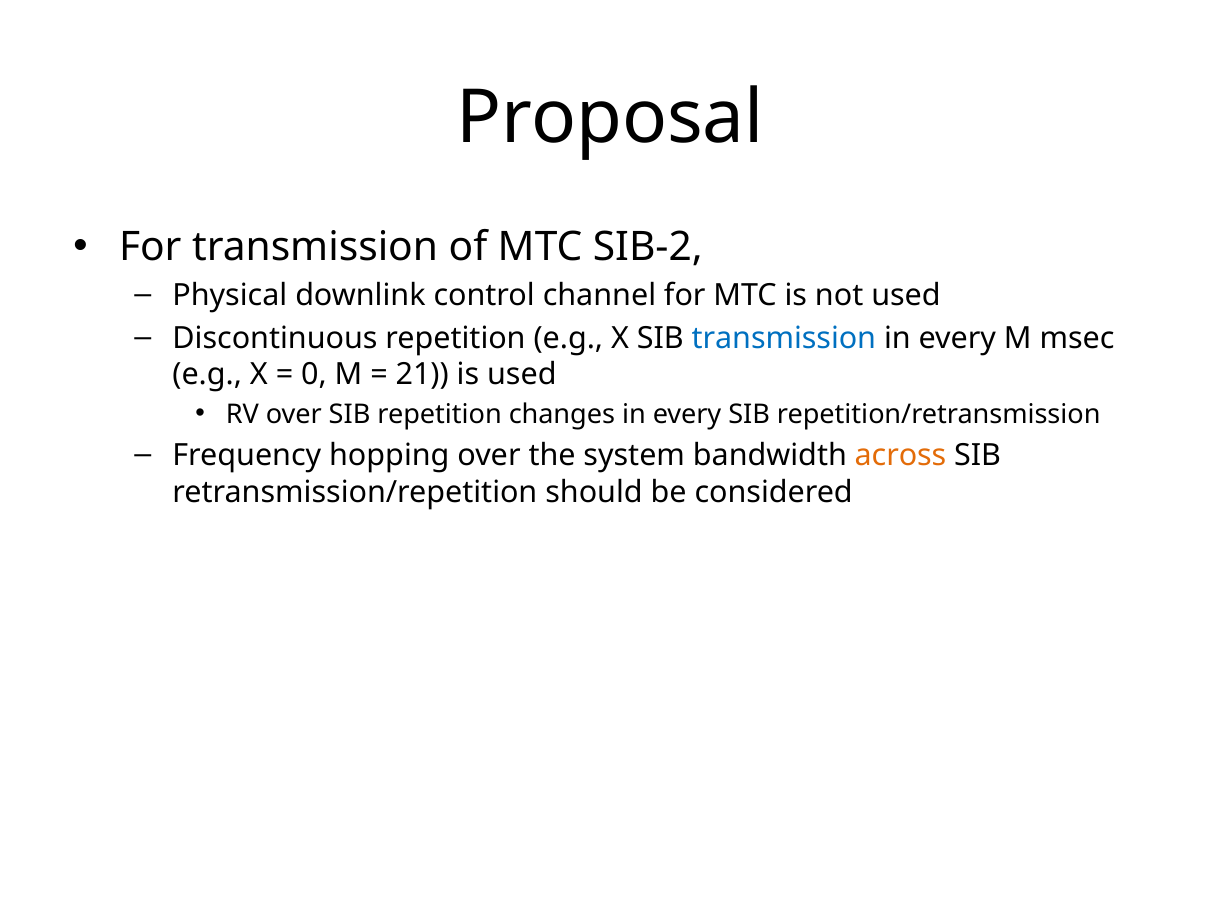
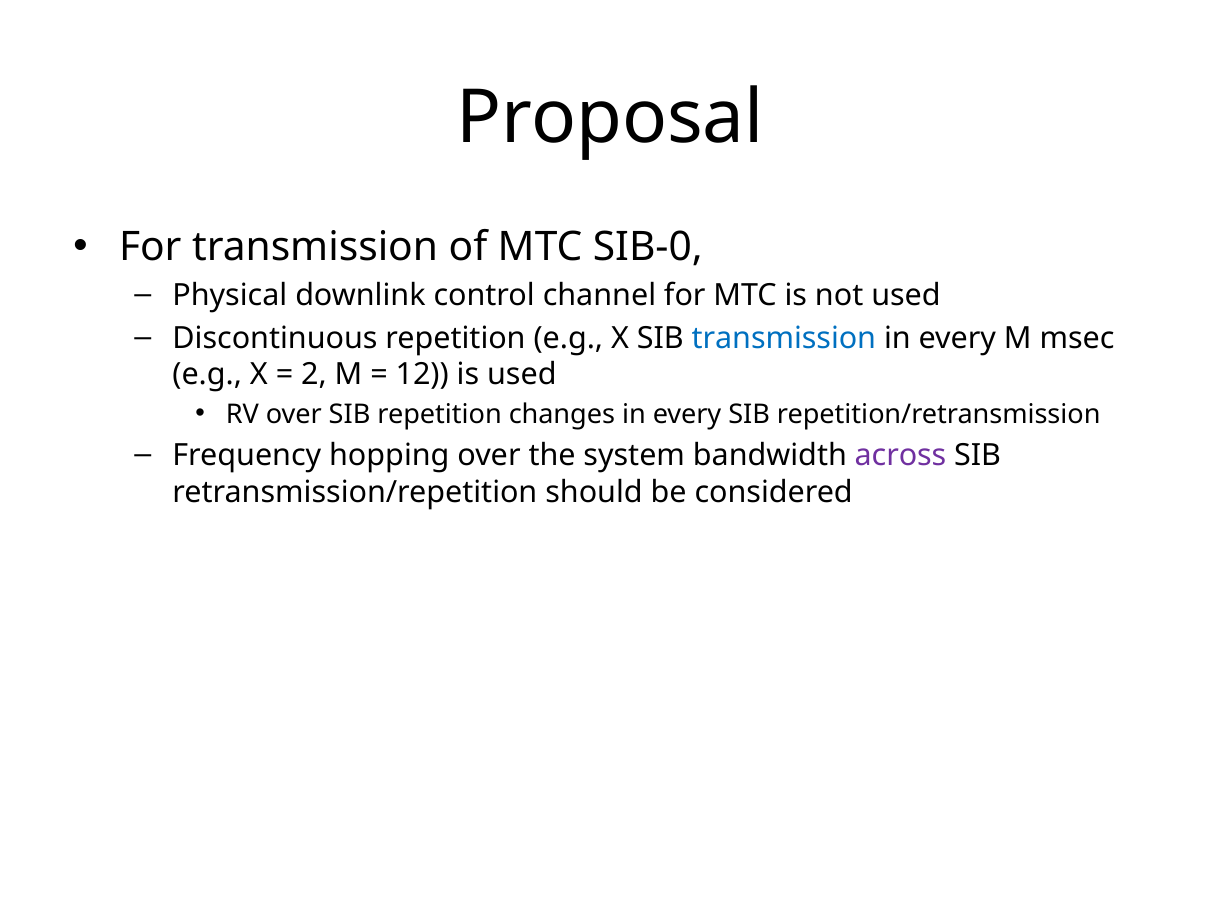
SIB-2: SIB-2 -> SIB-0 (648, 247)
0: 0 -> 2 (314, 375)
21: 21 -> 12 (422, 375)
across colour: orange -> purple (900, 455)
